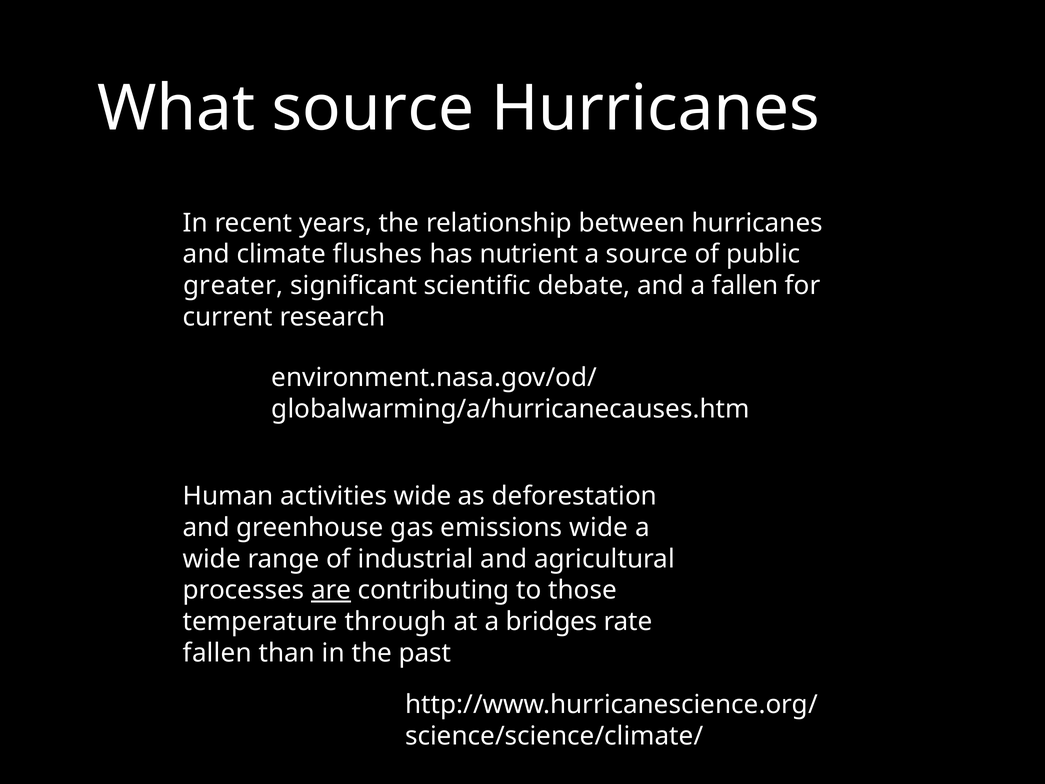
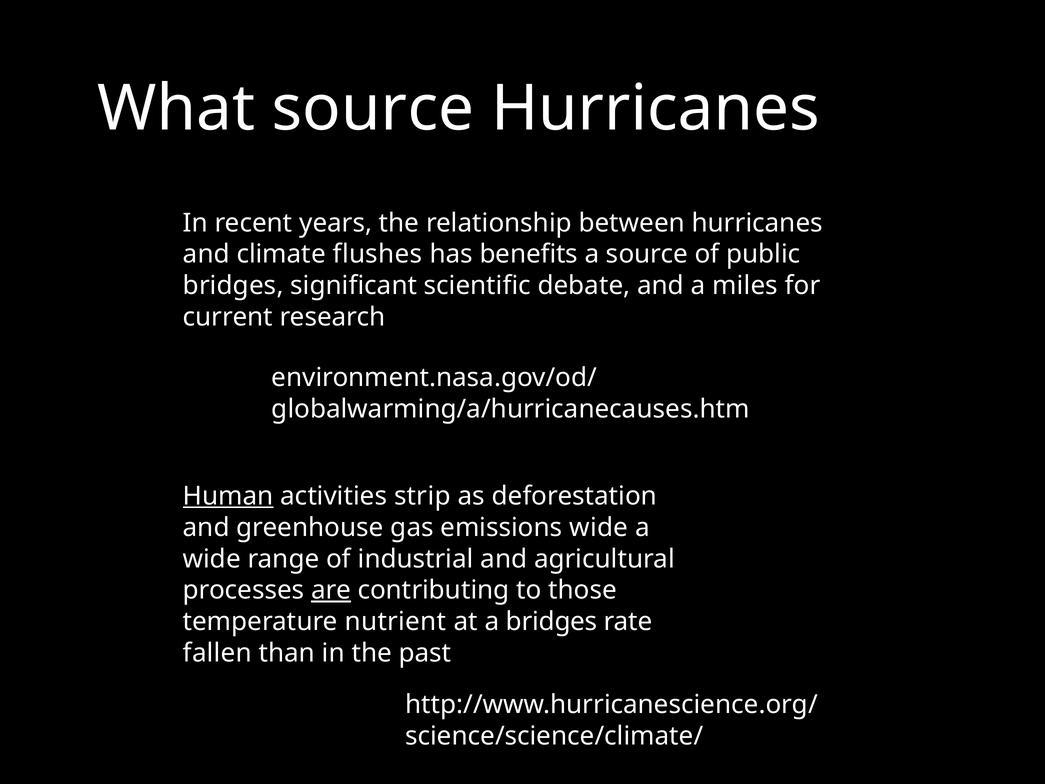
nutrient: nutrient -> benefits (529, 254)
greater: greater -> bridges (233, 286)
a fallen: fallen -> miles (745, 286)
Human underline: none -> present (228, 496)
activities wide: wide -> strip (422, 496)
through: through -> nutrient (396, 621)
